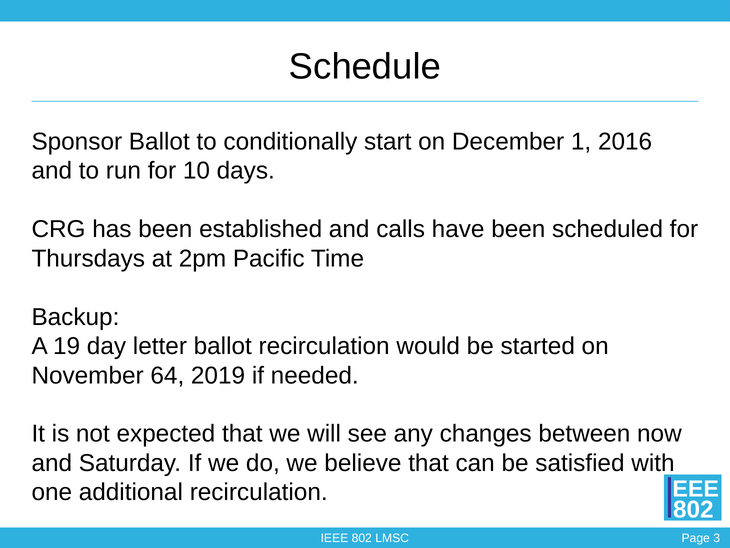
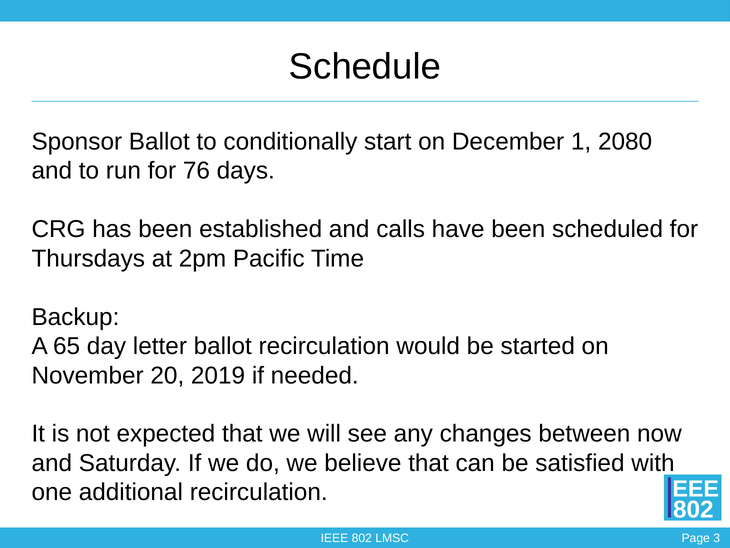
2016: 2016 -> 2080 (625, 142)
10: 10 -> 76 (196, 171)
19: 19 -> 65 (67, 346)
64: 64 -> 20 (167, 375)
